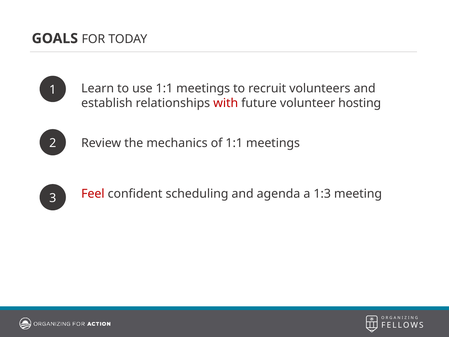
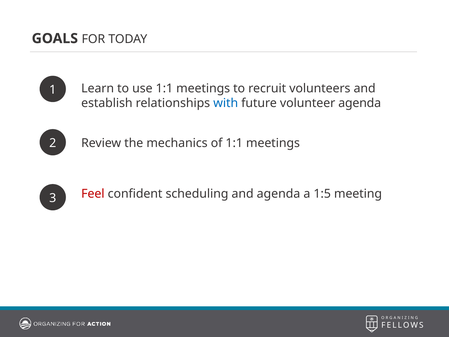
with colour: red -> blue (226, 103)
volunteer hosting: hosting -> agenda (360, 103)
1:3: 1:3 -> 1:5 (322, 194)
